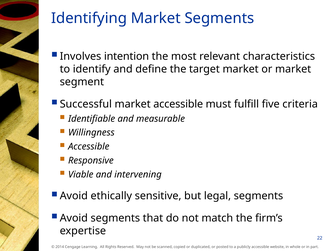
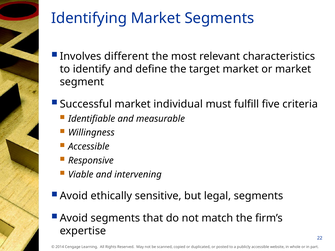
intention: intention -> different (126, 56)
market accessible: accessible -> individual (178, 104)
